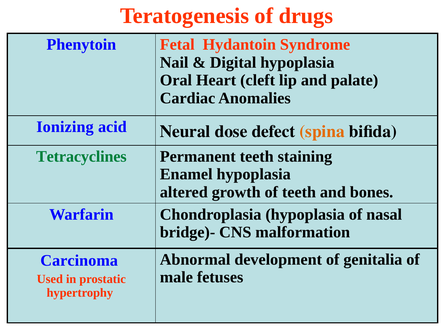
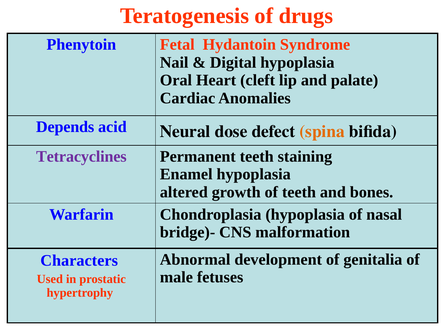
Ionizing: Ionizing -> Depends (65, 127)
Tetracyclines colour: green -> purple (81, 156)
Carcinoma: Carcinoma -> Characters (79, 260)
